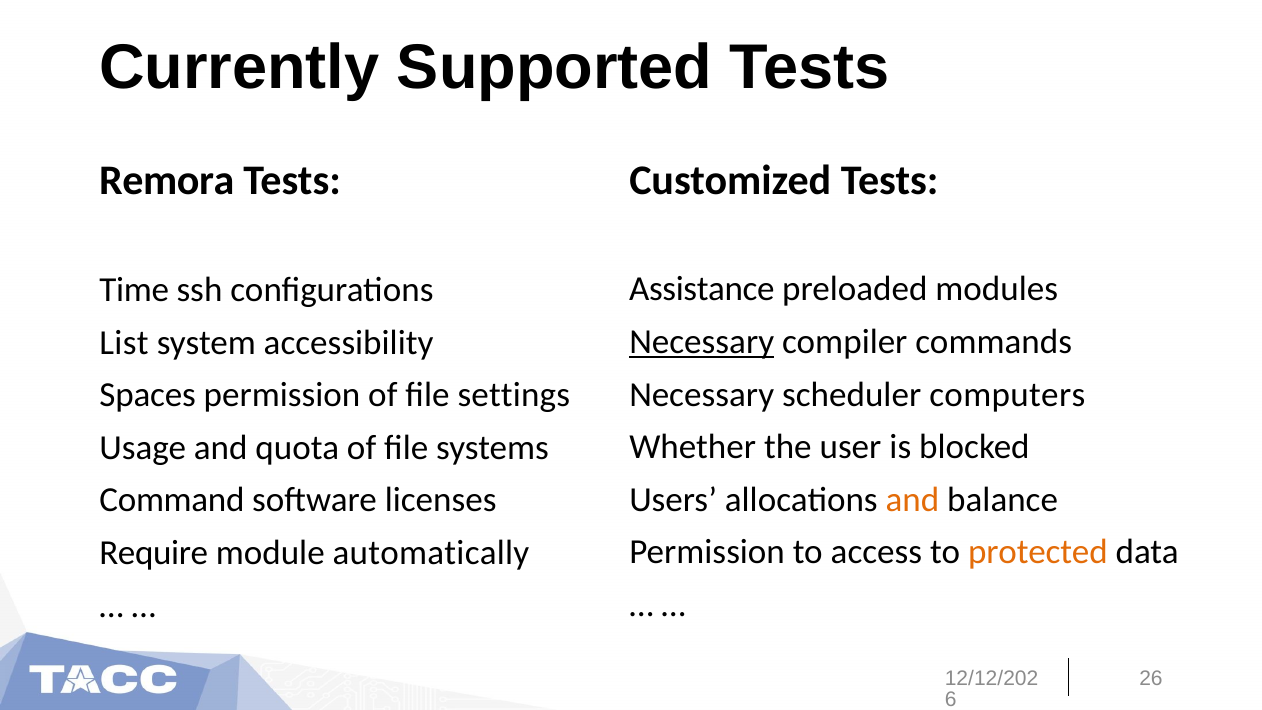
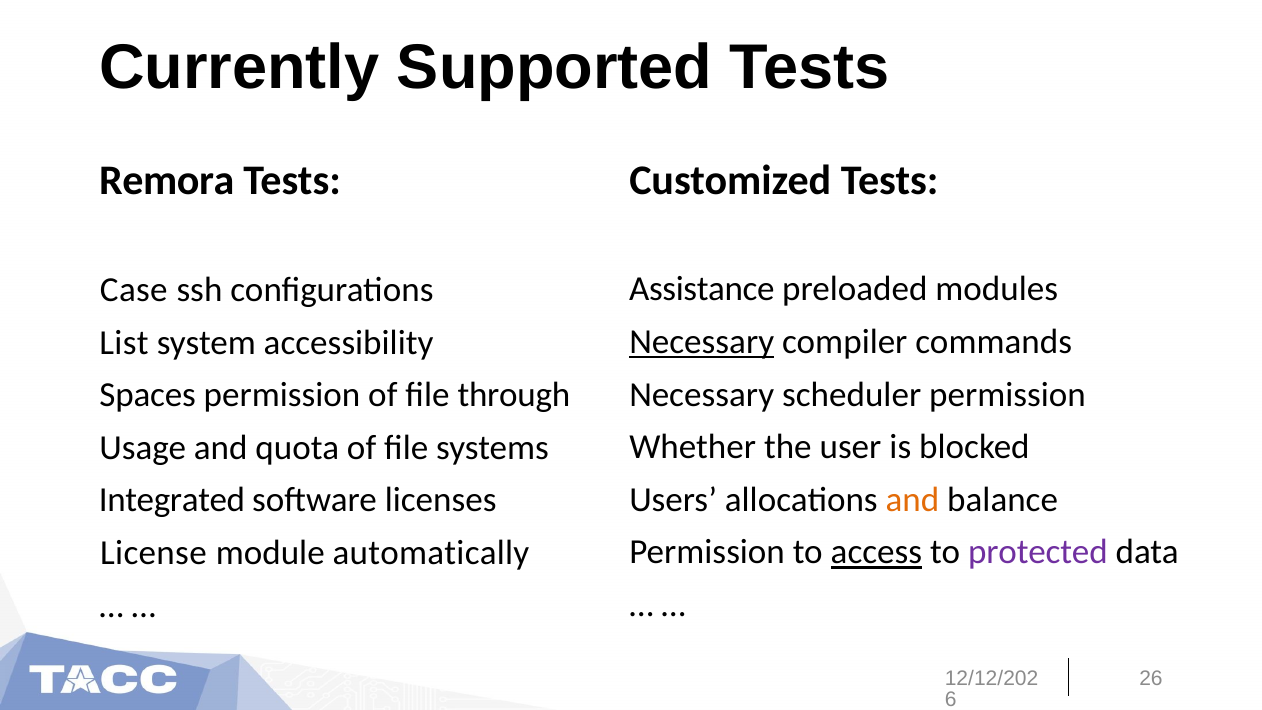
Time: Time -> Case (134, 290)
scheduler computers: computers -> permission (1007, 394)
settings: settings -> through (514, 395)
Command: Command -> Integrated (172, 500)
access underline: none -> present (876, 552)
protected colour: orange -> purple (1038, 552)
Require: Require -> License (153, 553)
